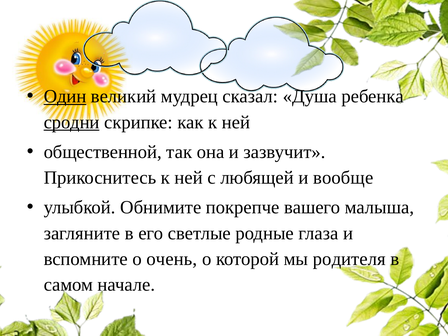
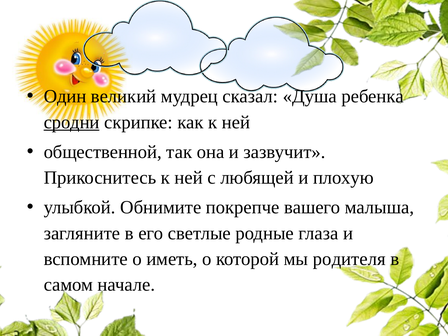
Один underline: present -> none (65, 96)
вообще: вообще -> плохую (343, 178)
очень: очень -> иметь (172, 259)
